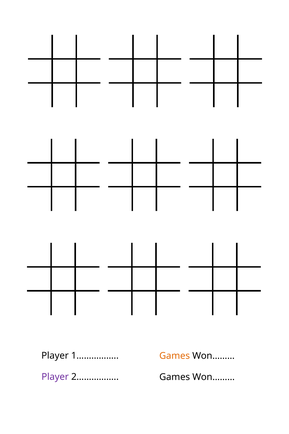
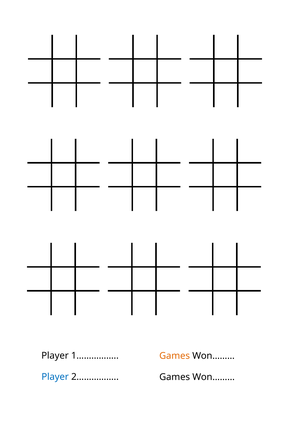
Player colour: purple -> blue (55, 376)
